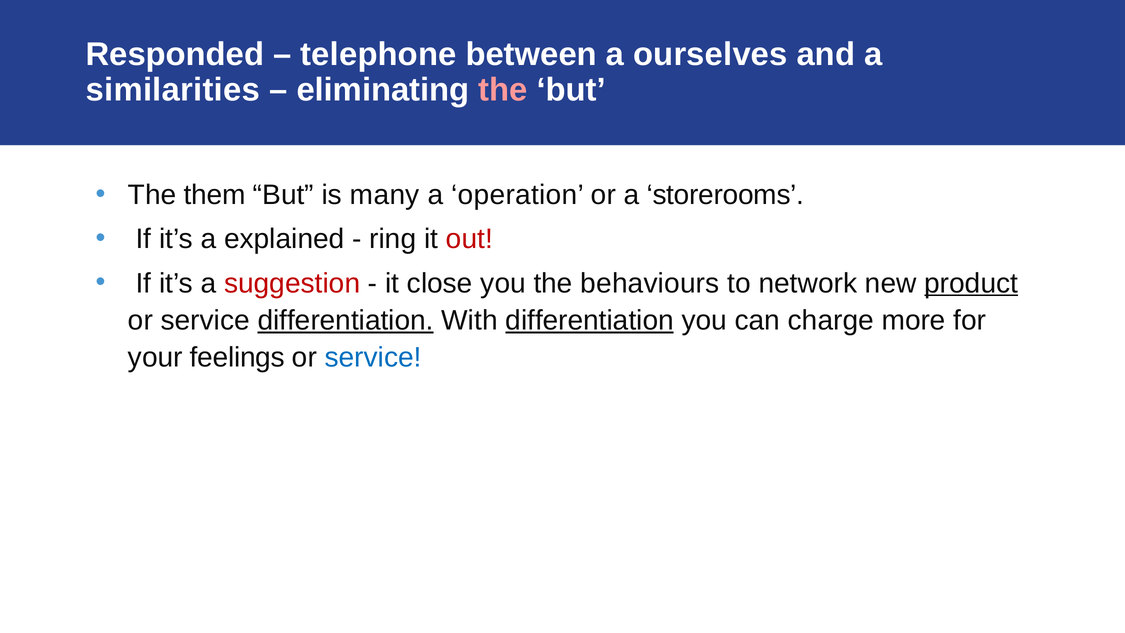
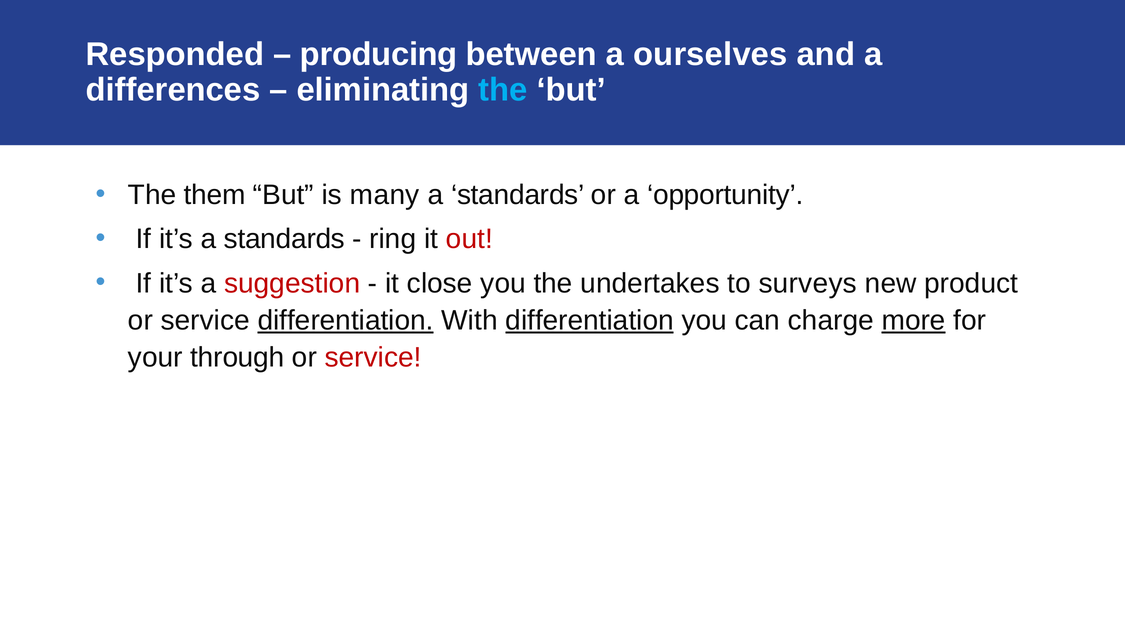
telephone: telephone -> producing (379, 55)
similarities: similarities -> differences (173, 90)
the colour: pink -> light blue (503, 90)
operation: operation -> standards (518, 195)
storerooms: storerooms -> opportunity (725, 195)
it’s a explained: explained -> standards (284, 239)
behaviours: behaviours -> undertakes (650, 283)
network: network -> surveys (808, 283)
product underline: present -> none (971, 283)
more underline: none -> present (914, 320)
feelings: feelings -> through (237, 357)
service colour: blue -> red (373, 357)
